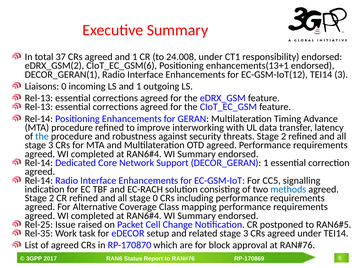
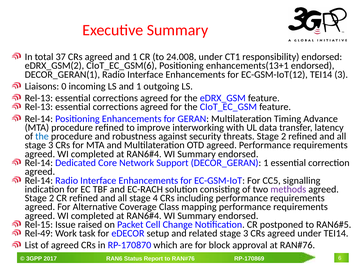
methods colour: blue -> purple (288, 189)
stage 0: 0 -> 4 (155, 198)
Rel-25: Rel-25 -> Rel-15 (39, 224)
Rel-35: Rel-35 -> Rel-49 (39, 233)
